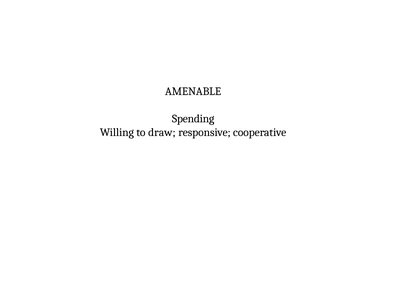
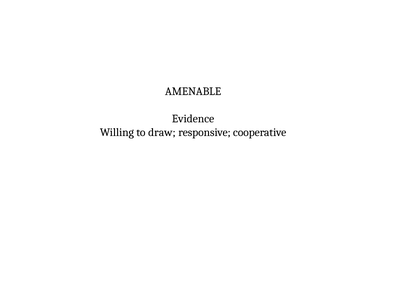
Spending: Spending -> Evidence (193, 119)
